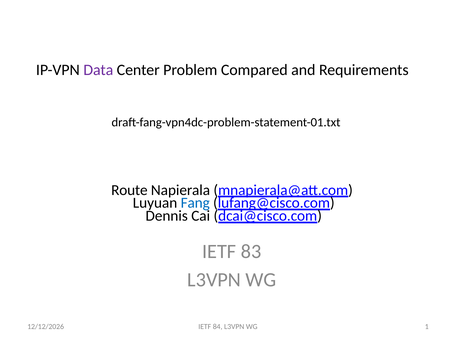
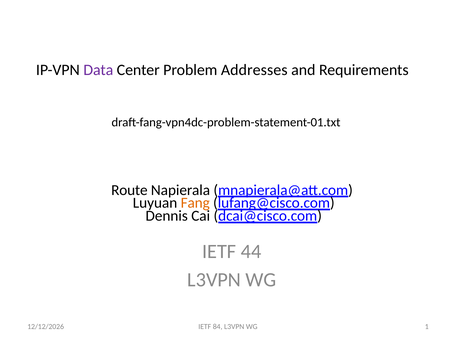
Compared: Compared -> Addresses (254, 70)
Fang colour: blue -> orange (195, 203)
83: 83 -> 44 (251, 251)
